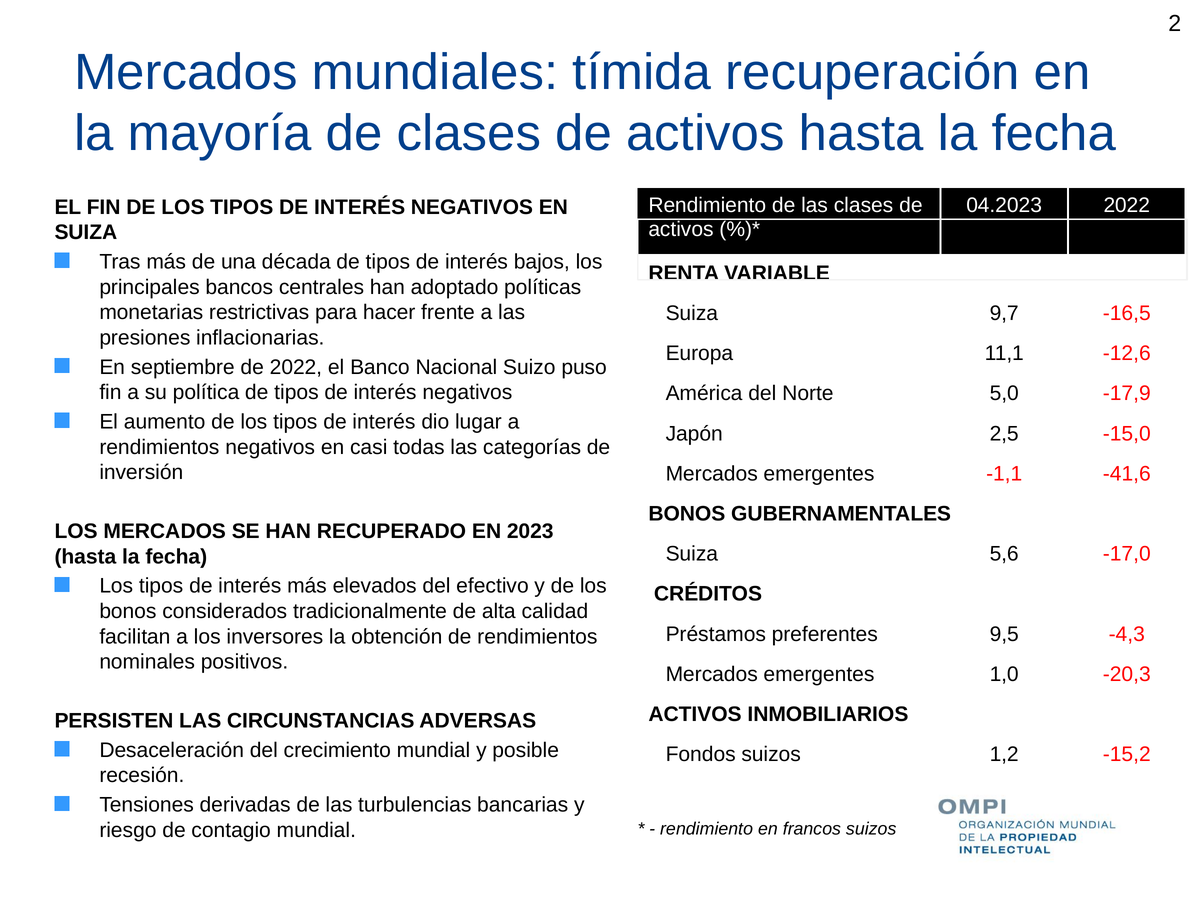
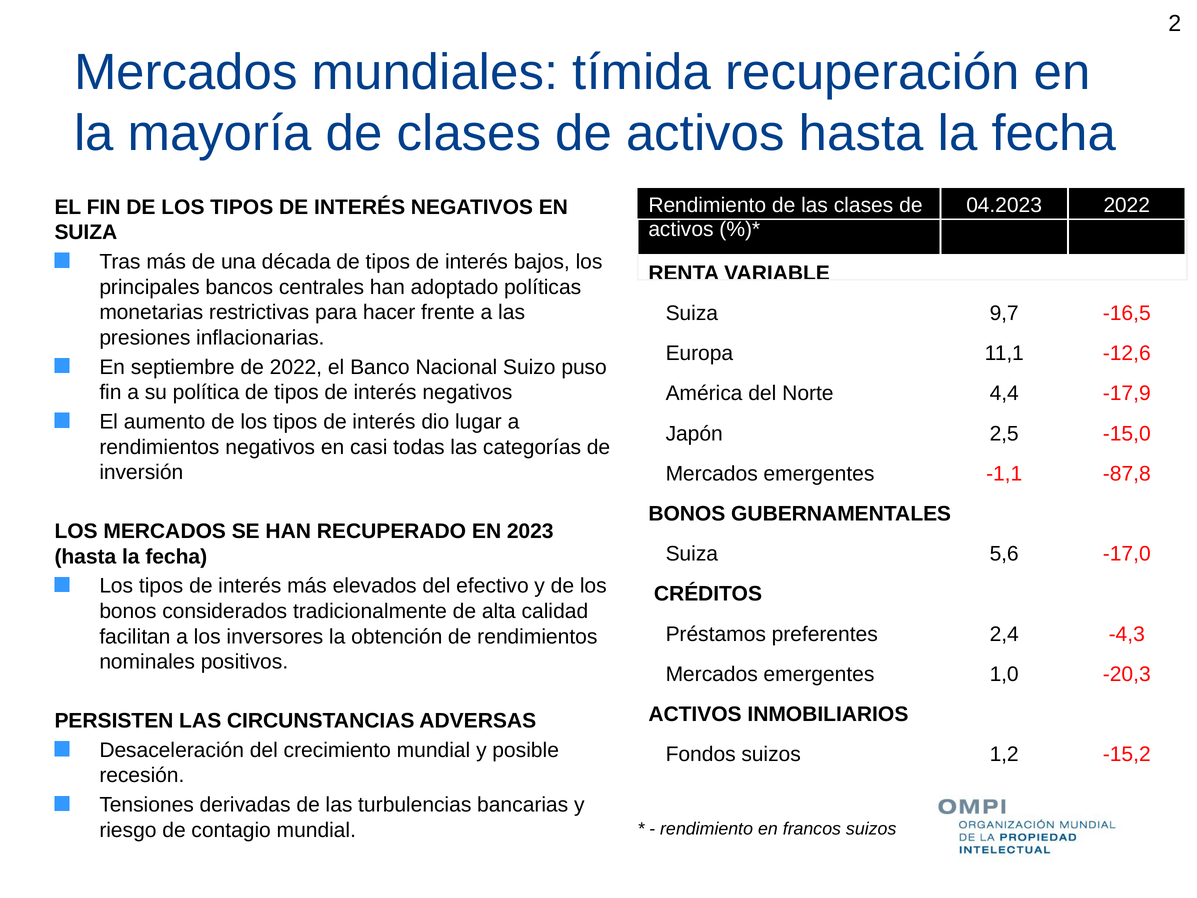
5,0: 5,0 -> 4,4 (1004, 393)
-41,6: -41,6 -> -87,8 (1127, 474)
9,5: 9,5 -> 2,4 (1004, 634)
